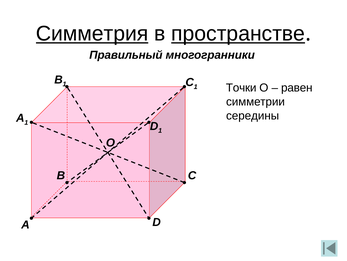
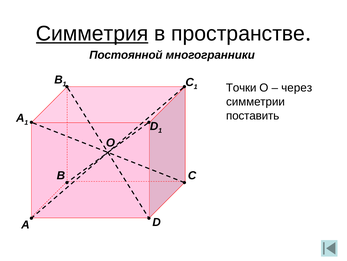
пространстве underline: present -> none (238, 34)
Правильный: Правильный -> Постоянной (126, 55)
равен: равен -> через (297, 88)
середины: середины -> поставить (253, 115)
